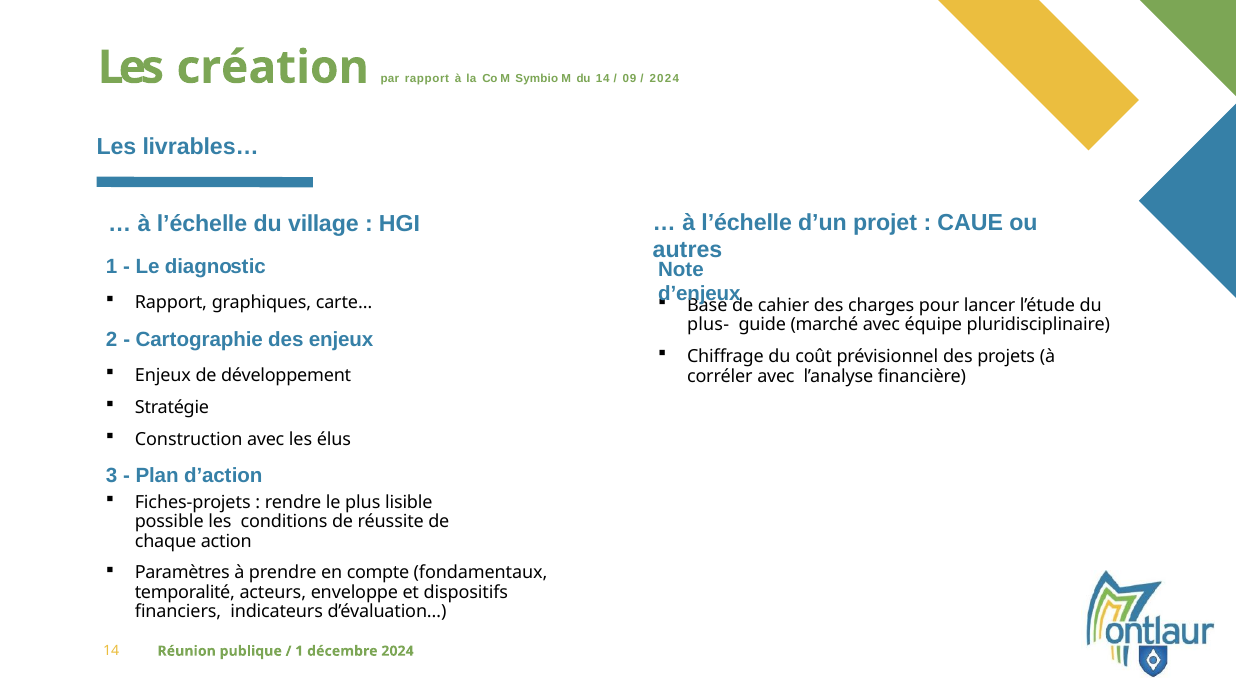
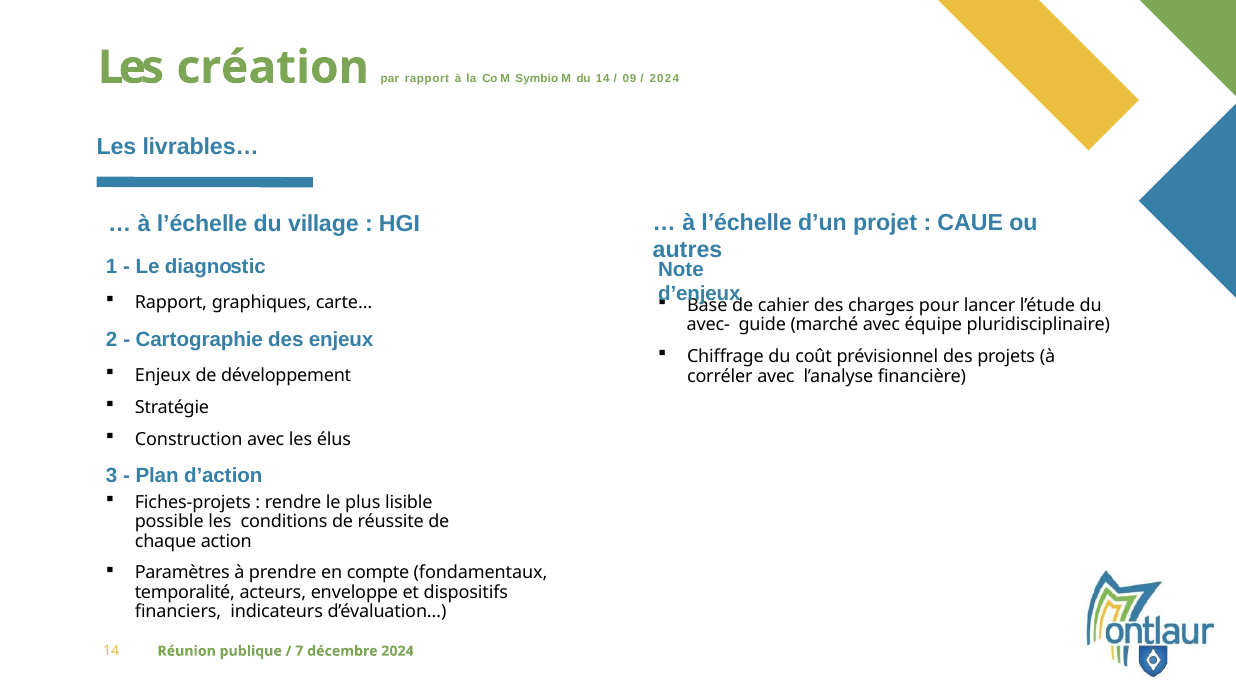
plus-: plus- -> avec- (708, 325)
1: 1 -> 7 (299, 651)
